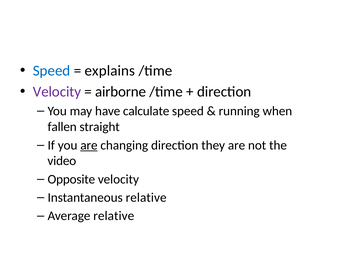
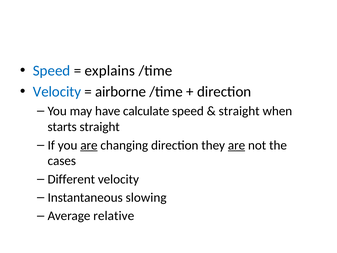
Velocity colour: purple -> blue (57, 92)
running: running -> straight (239, 111)
fallen: fallen -> starts (62, 127)
are underline: none -> present (237, 145)
video: video -> cases (62, 161)
Opposite: Opposite -> Different (71, 179)
Instantaneous relative: relative -> slowing (146, 197)
